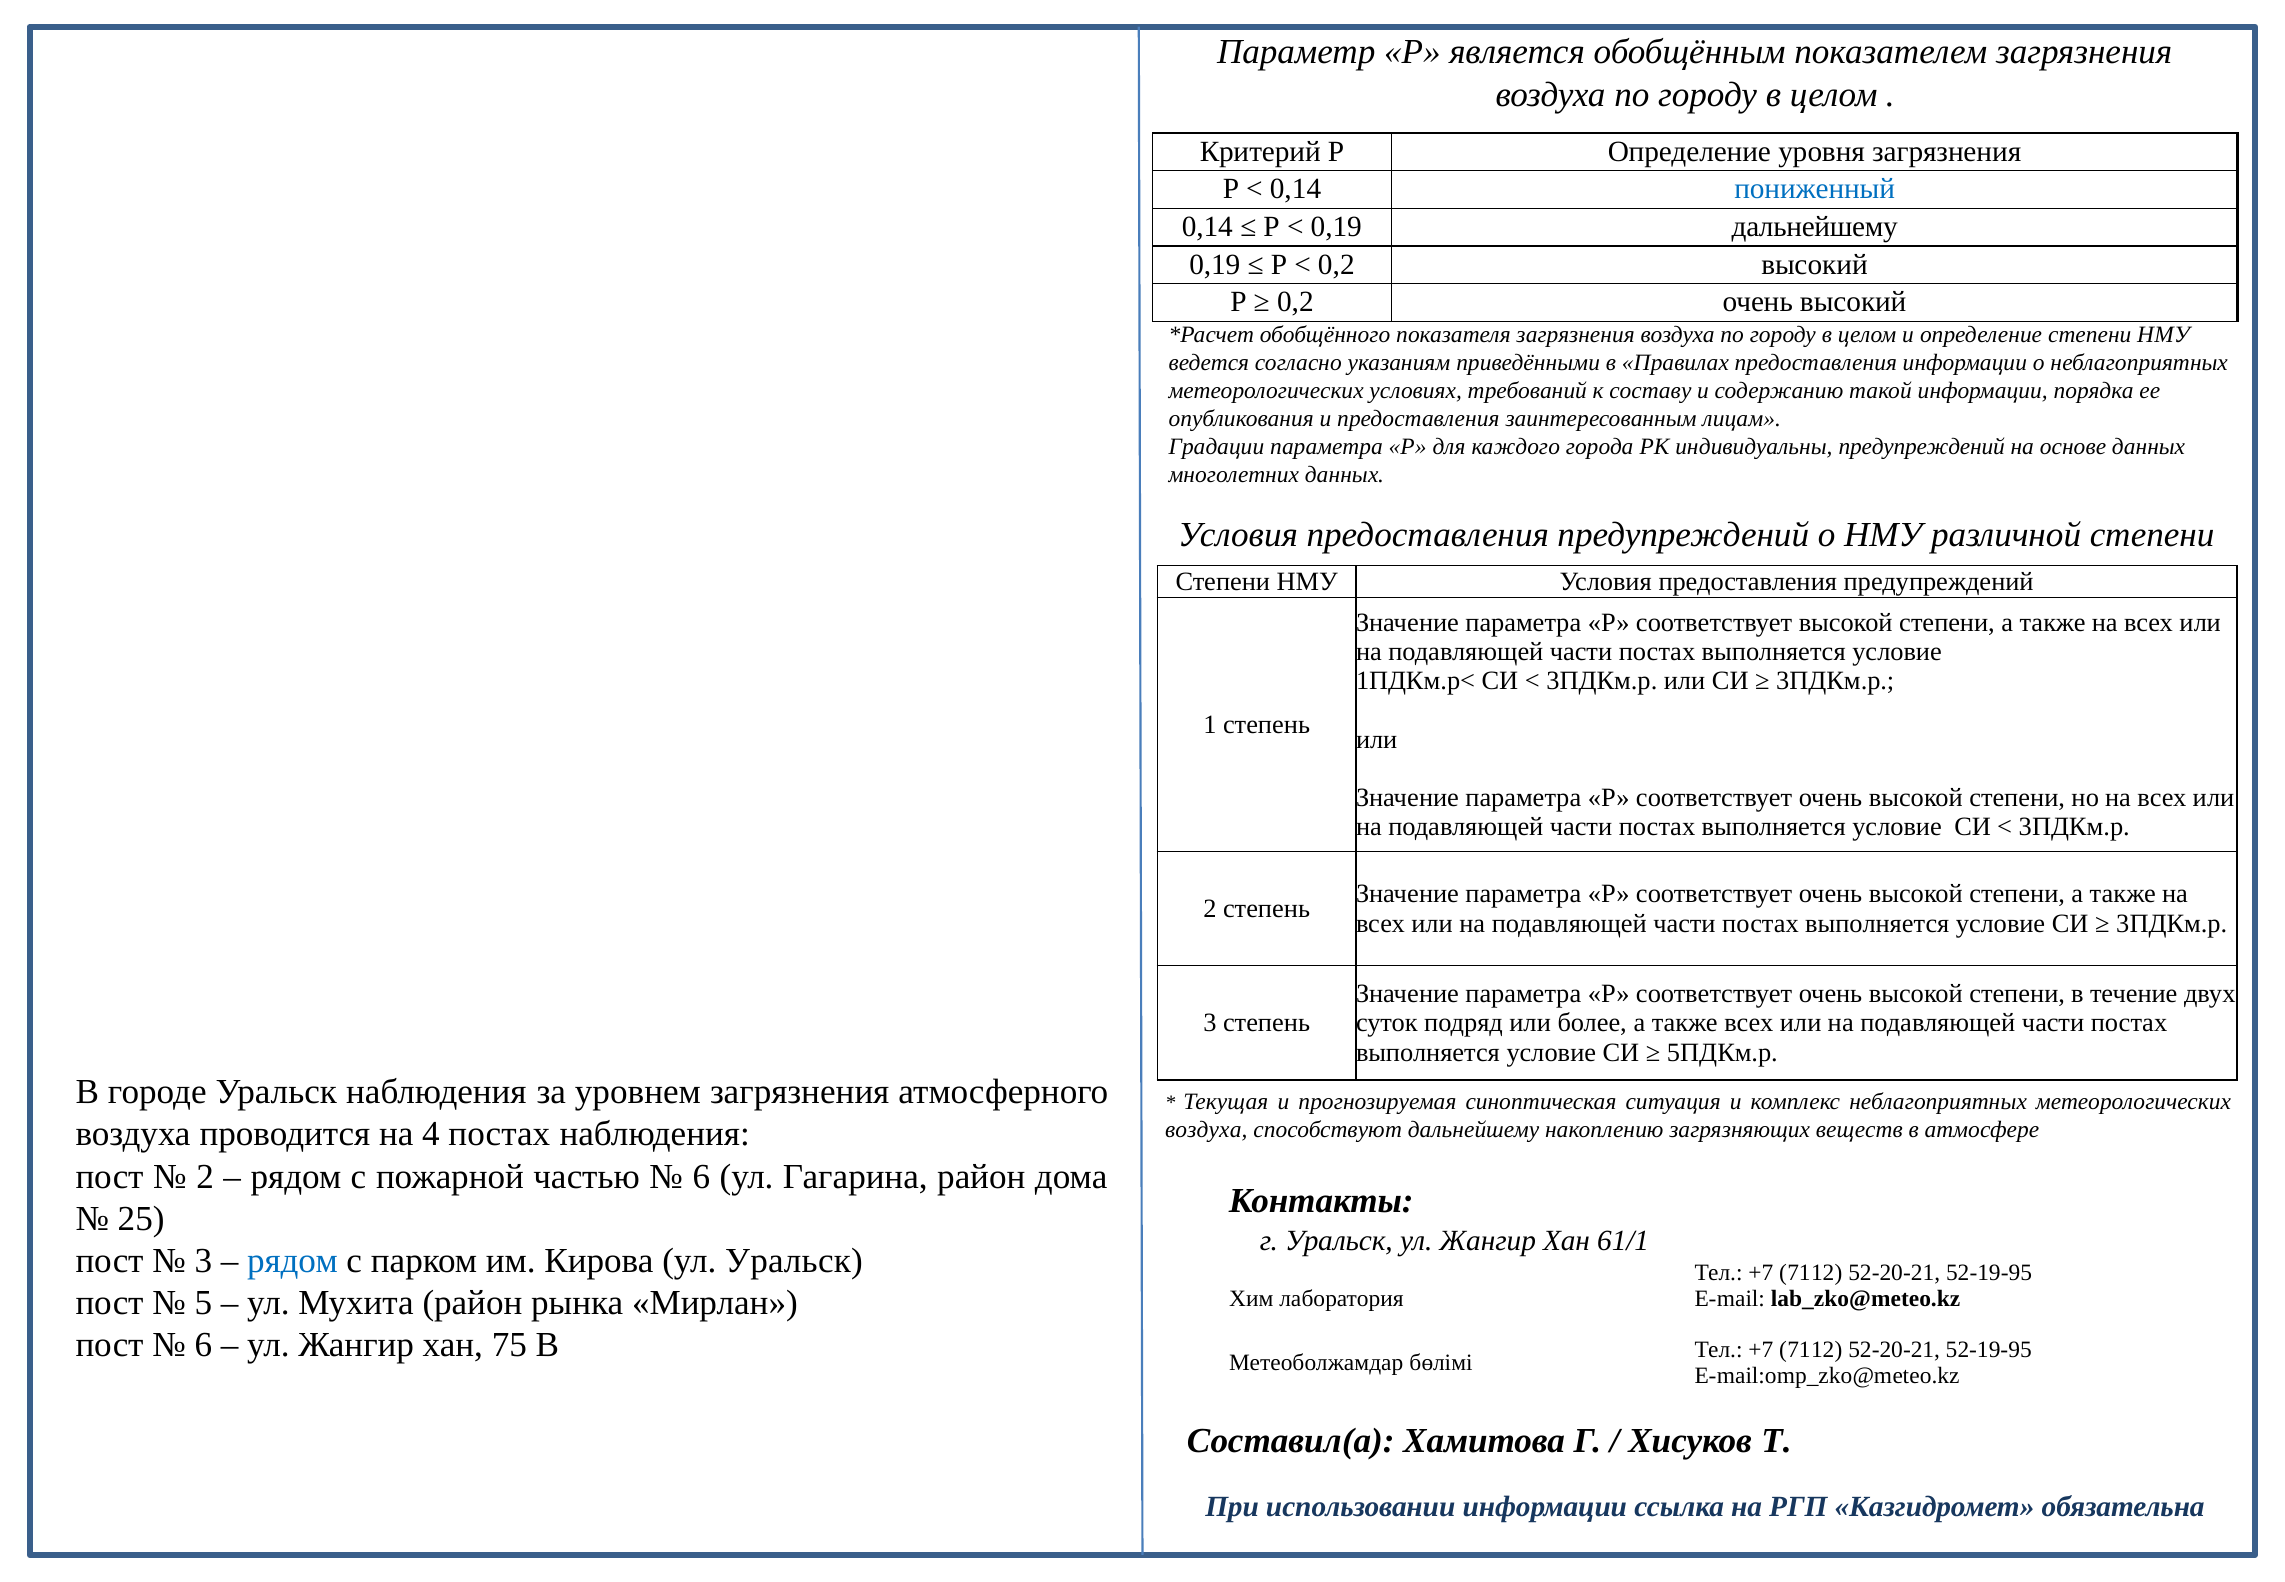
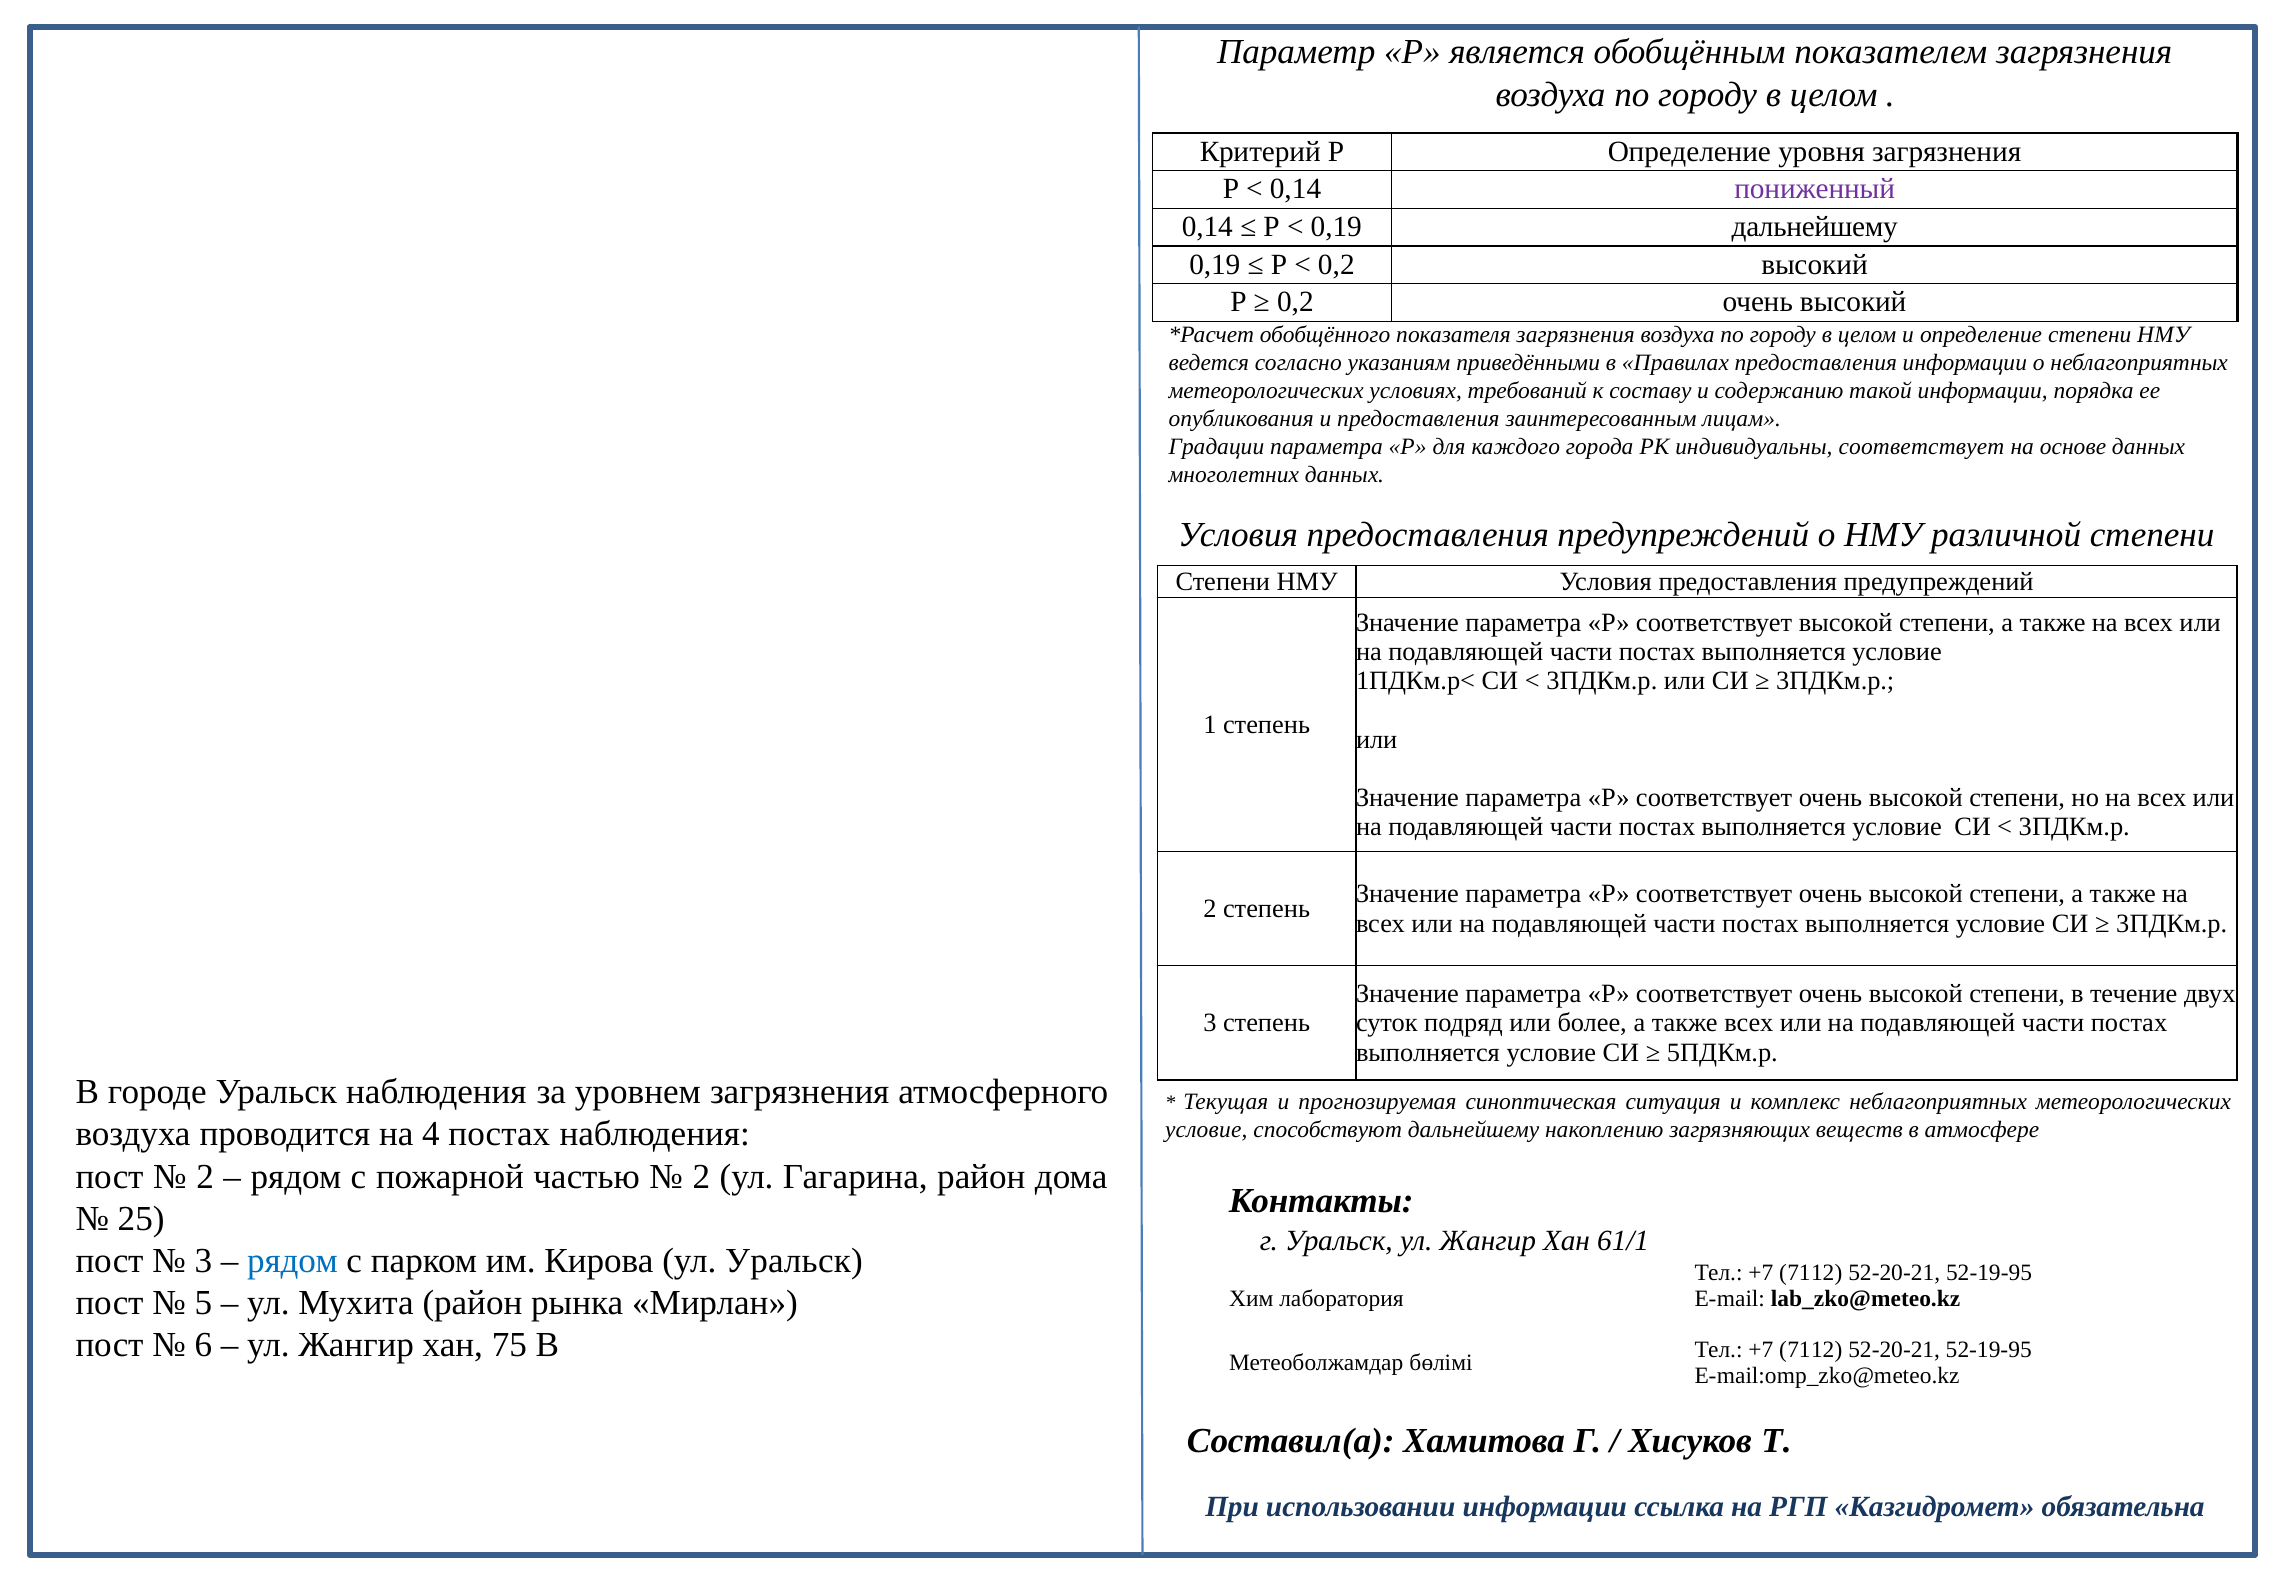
пониженный colour: blue -> purple (1815, 189)
индивидуальны предупреждений: предупреждений -> соответствует (1921, 447)
воздуха: воздуха -> условие (1206, 1130)
6: 6 -> 2 (701, 1176)
